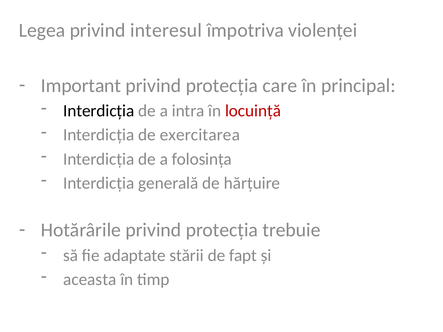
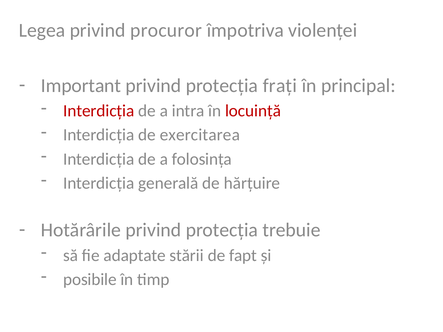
interesul: interesul -> procuror (166, 30)
care: care -> frați (280, 86)
Interdicția colour: black -> red (99, 111)
aceasta: aceasta -> posibile (90, 280)
